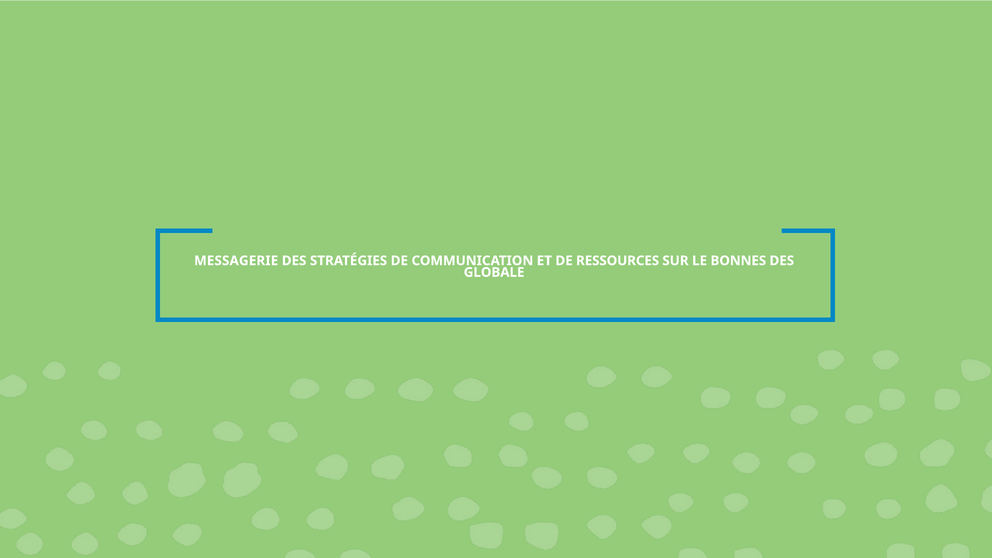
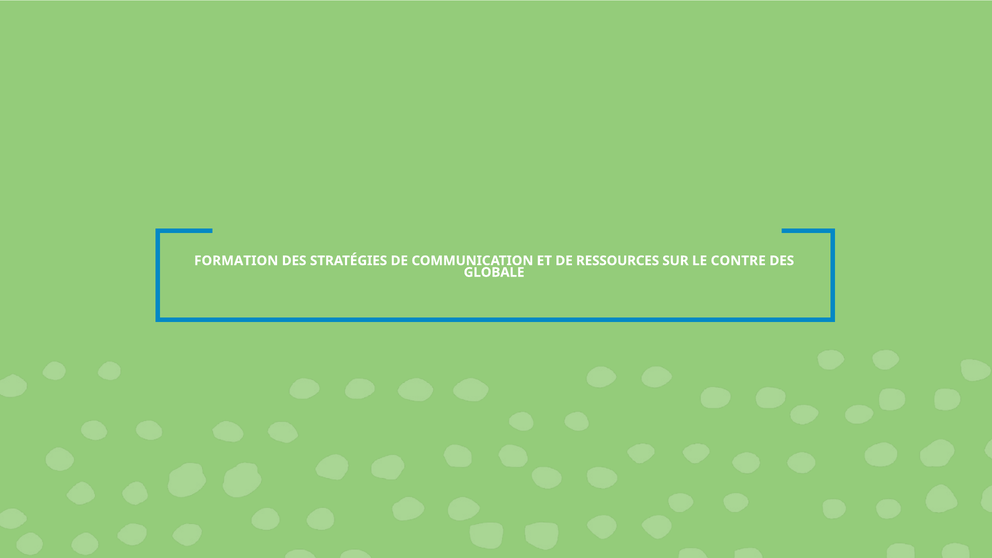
MESSAGERIE: MESSAGERIE -> FORMATION (236, 261)
BONNES: BONNES -> CONTRE (738, 261)
